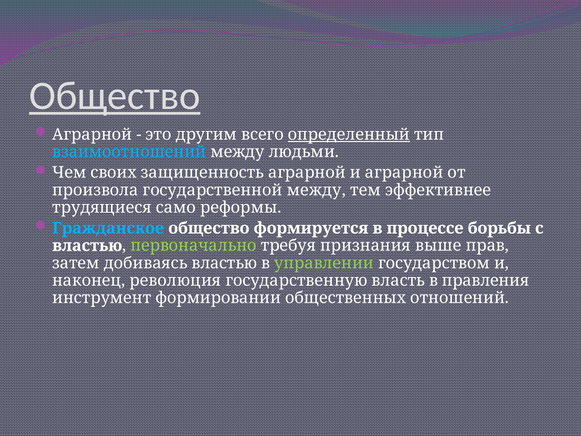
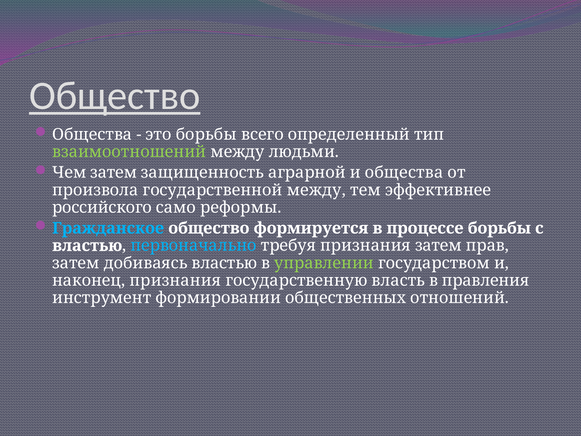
Аграрной: Аграрной -> Общества (92, 134)
это другим: другим -> борьбы (206, 134)
определенный underline: present -> none (349, 134)
взаимоотношений colour: light blue -> light green (129, 152)
Чем своих: своих -> затем (114, 173)
и аграрной: аграрной -> общества (404, 173)
трудящиеся: трудящиеся -> российского (102, 207)
первоначально colour: light green -> light blue (193, 245)
признания выше: выше -> затем (438, 245)
наконец революция: революция -> признания (175, 280)
